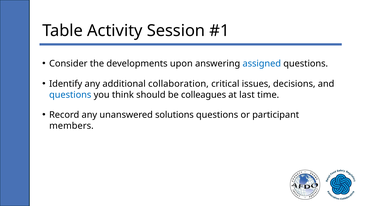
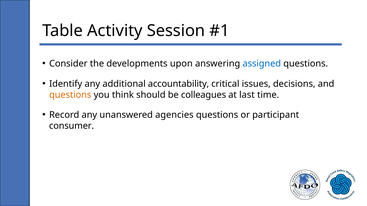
collaboration: collaboration -> accountability (179, 84)
questions colour: blue -> orange (70, 95)
solutions: solutions -> agencies (174, 115)
members: members -> consumer (72, 126)
